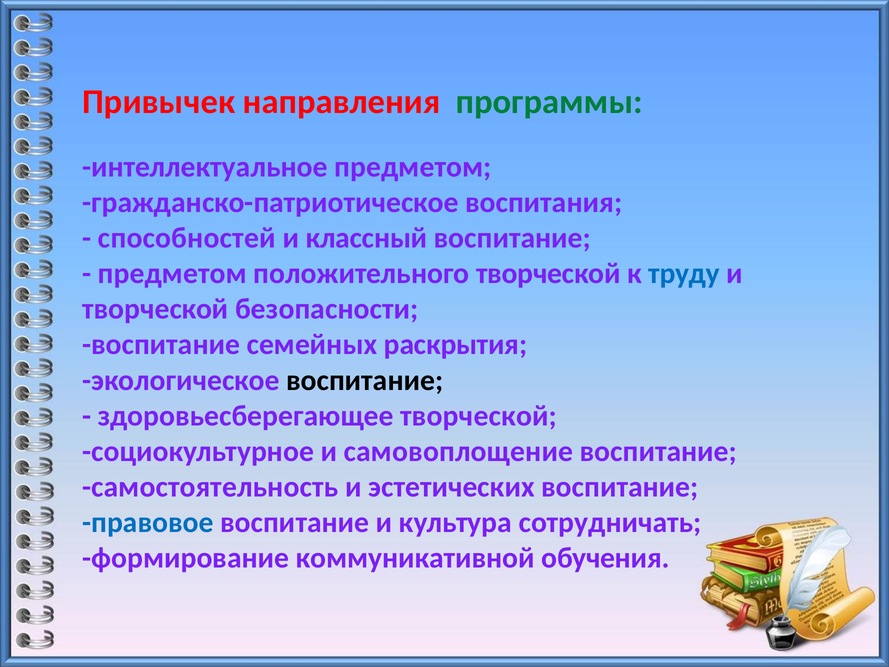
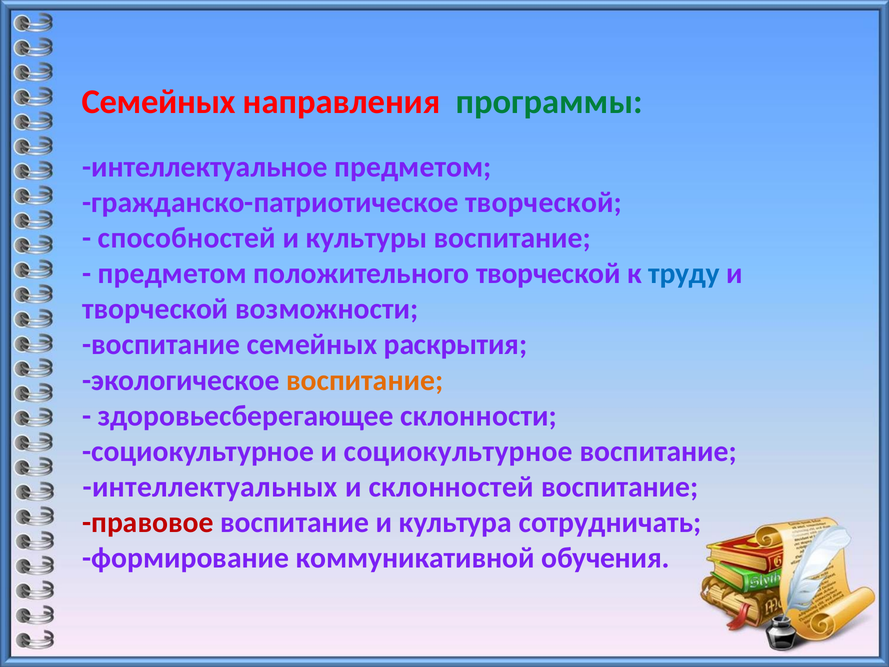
Привычек: Привычек -> Семейных (159, 102)
гражданско-патриотическое воспитания: воспитания -> творческой (544, 202)
классный: классный -> культуры (366, 238)
безопасности: безопасности -> возможности (327, 309)
воспитание colour: black -> orange (365, 380)
здоровьесберегающее творческой: творческой -> склонности (479, 416)
и самовоплощение: самовоплощение -> социокультурное (458, 451)
самостоятельность: самостоятельность -> интеллектуальных (210, 487)
эстетических: эстетических -> склонностей (451, 487)
правовое colour: blue -> red (148, 522)
